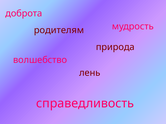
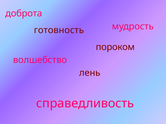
родителям: родителям -> готовность (59, 30)
природа: природа -> пороком (115, 47)
